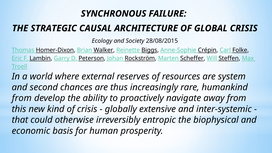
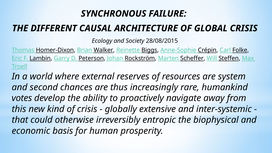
STRATEGIC: STRATEGIC -> DIFFERENT (54, 28)
from: from -> votes (22, 98)
